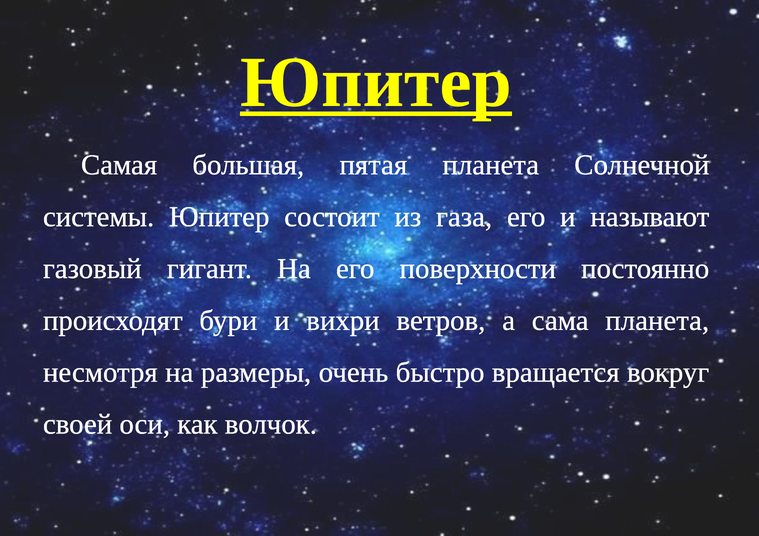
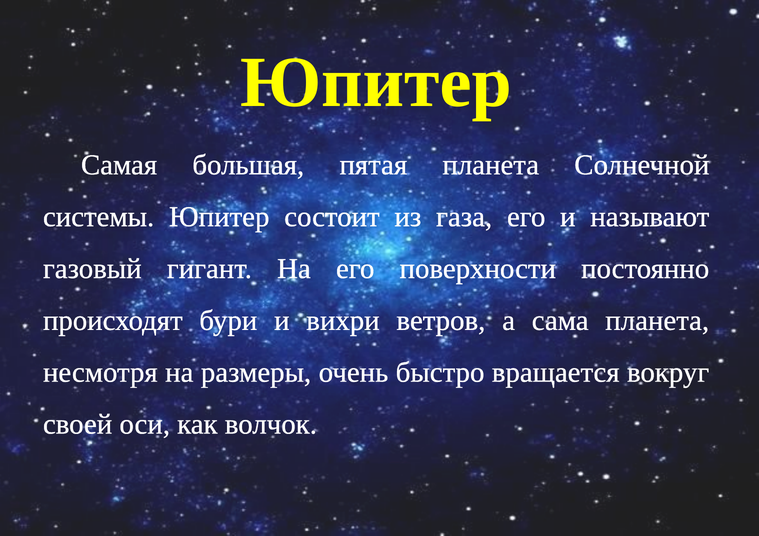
Юпитер underline: present -> none (376, 83)
